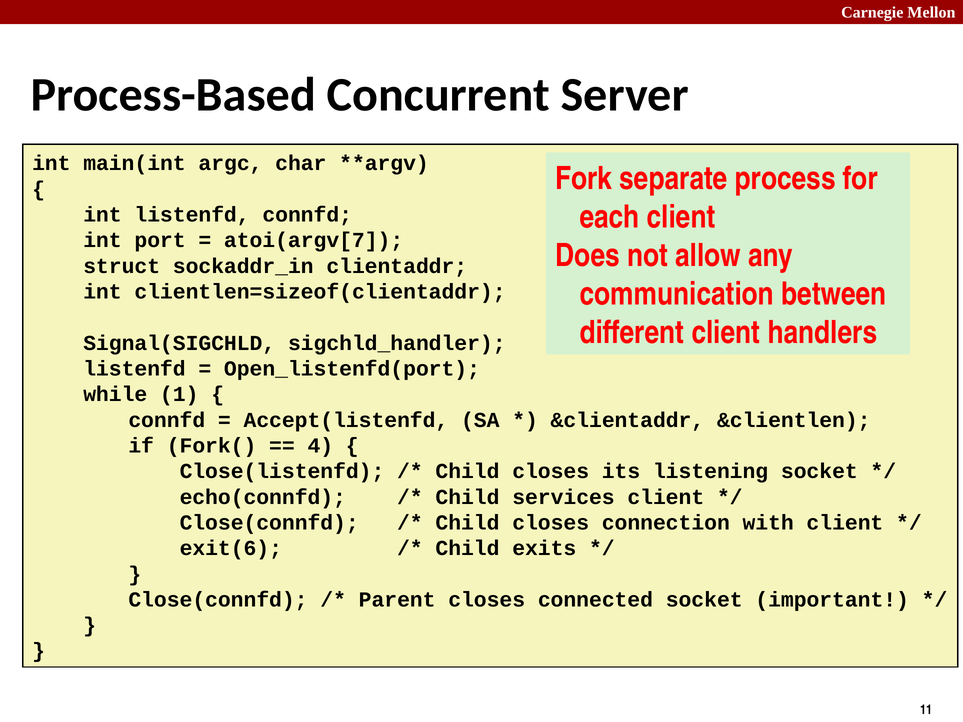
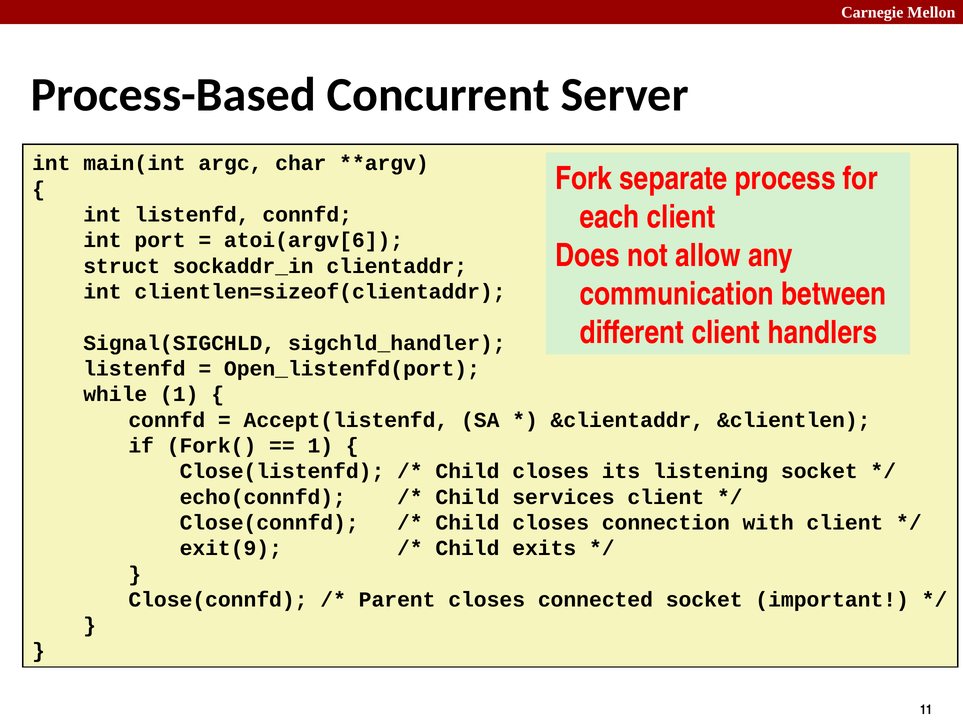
atoi(argv[7: atoi(argv[7 -> atoi(argv[6 (314, 240)
4: 4 -> 1 (320, 446)
exit(6: exit(6 -> exit(9 (231, 548)
